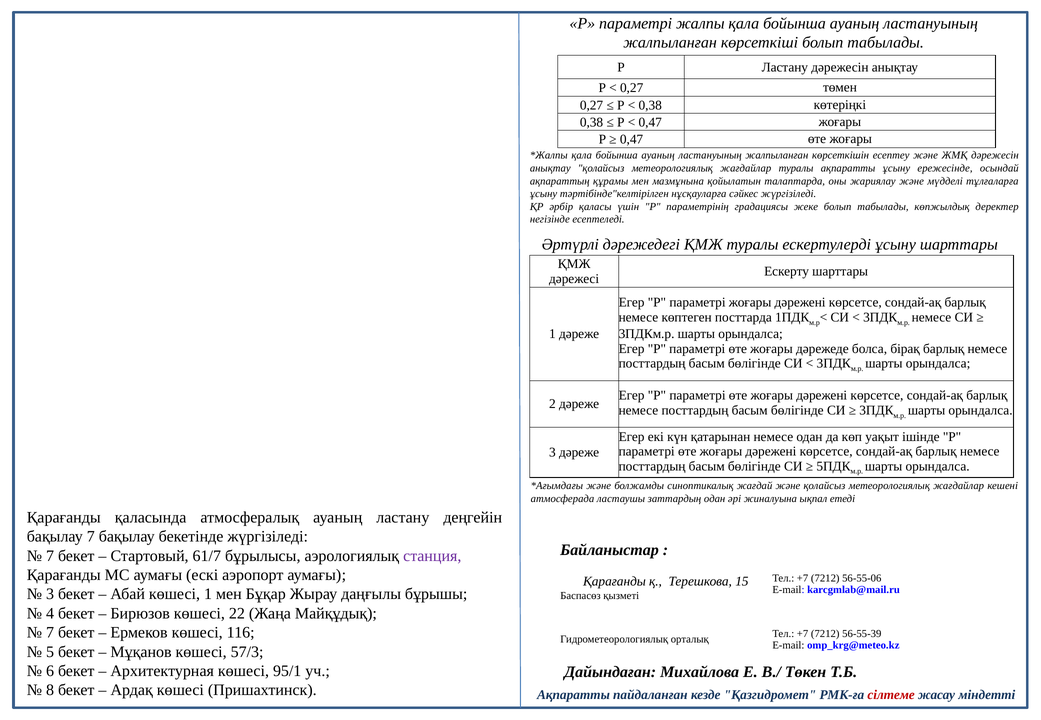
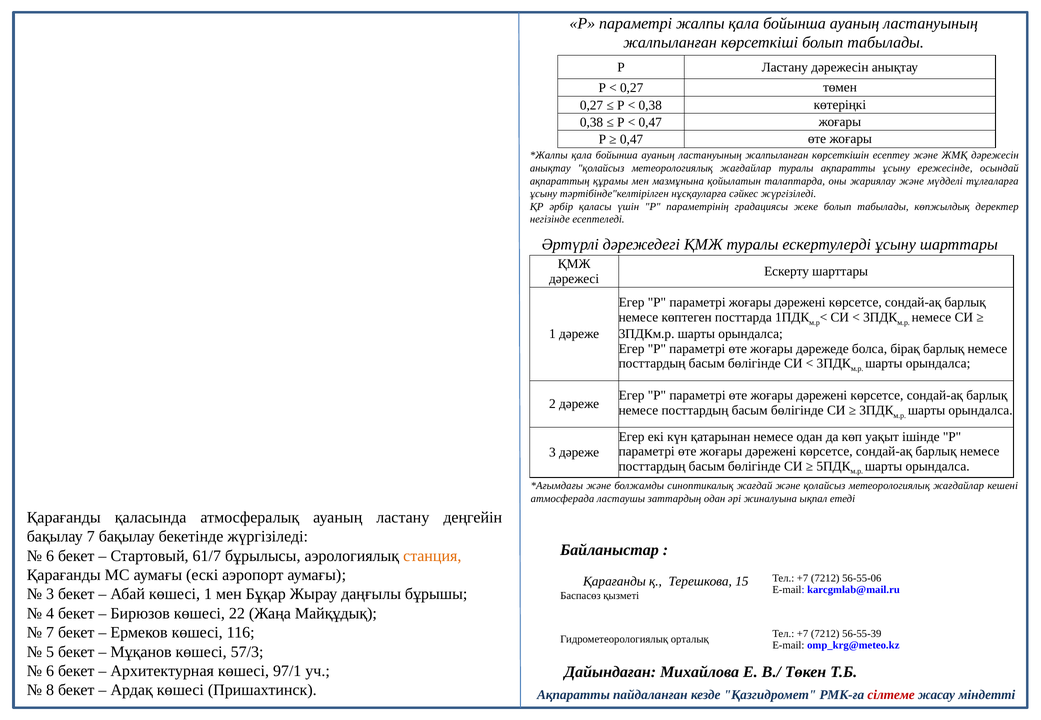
7: 7 -> 6 (50, 556)
станция colour: purple -> orange (432, 556)
95/1: 95/1 -> 97/1 (287, 672)
